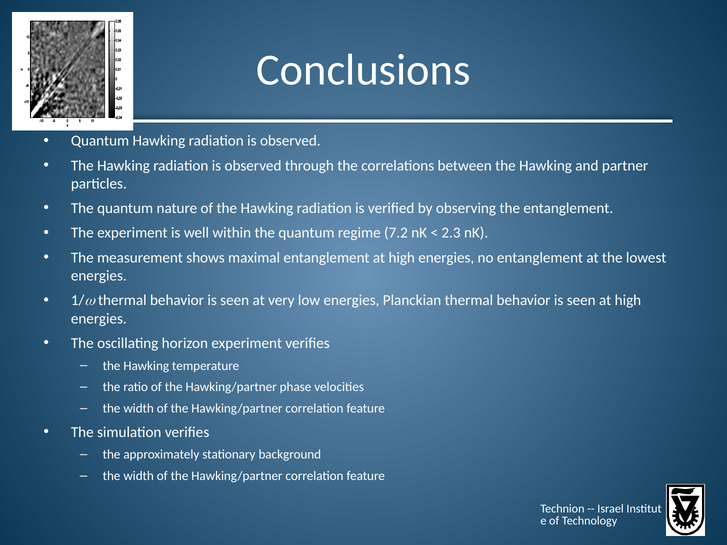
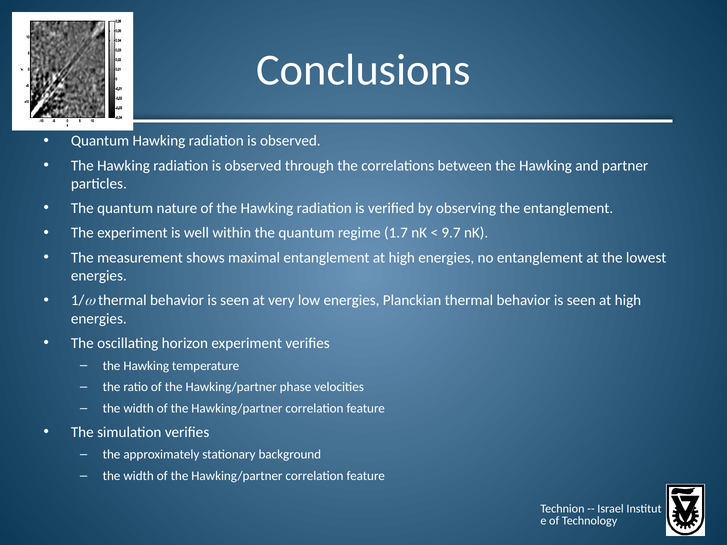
7.2: 7.2 -> 1.7 (396, 233)
2.3: 2.3 -> 9.7 (451, 233)
